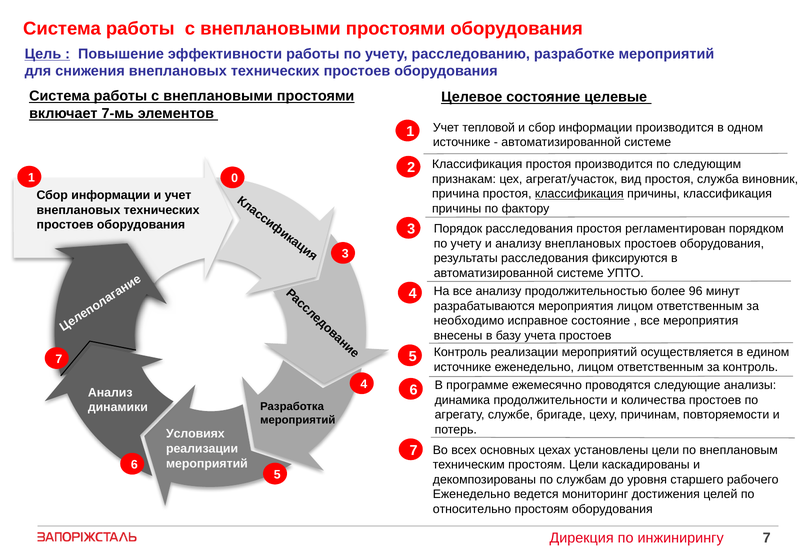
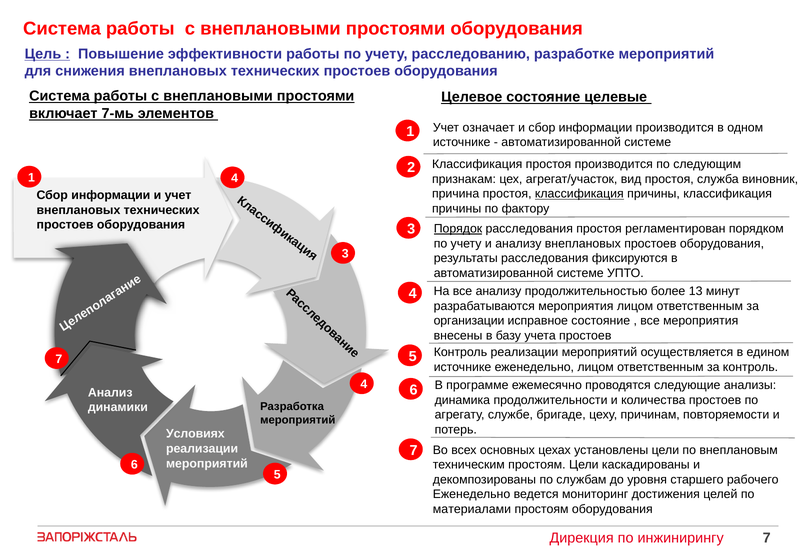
тепловой: тепловой -> означает (489, 127)
1 0: 0 -> 4 (235, 178)
Порядок underline: none -> present (458, 228)
96: 96 -> 13 (696, 291)
необходимо: необходимо -> организации (469, 321)
относительно: относительно -> материалами (472, 509)
